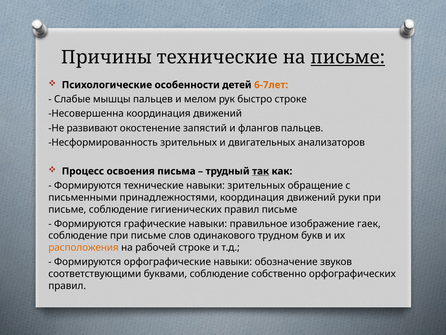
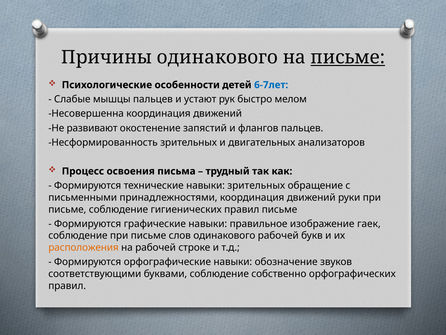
Причины технические: технические -> одинакового (217, 57)
6-7лет colour: orange -> blue (271, 85)
мелом: мелом -> устают (200, 99)
быстро строке: строке -> мелом (291, 99)
так underline: present -> none (261, 171)
одинакового трудном: трудном -> рабочей (278, 235)
